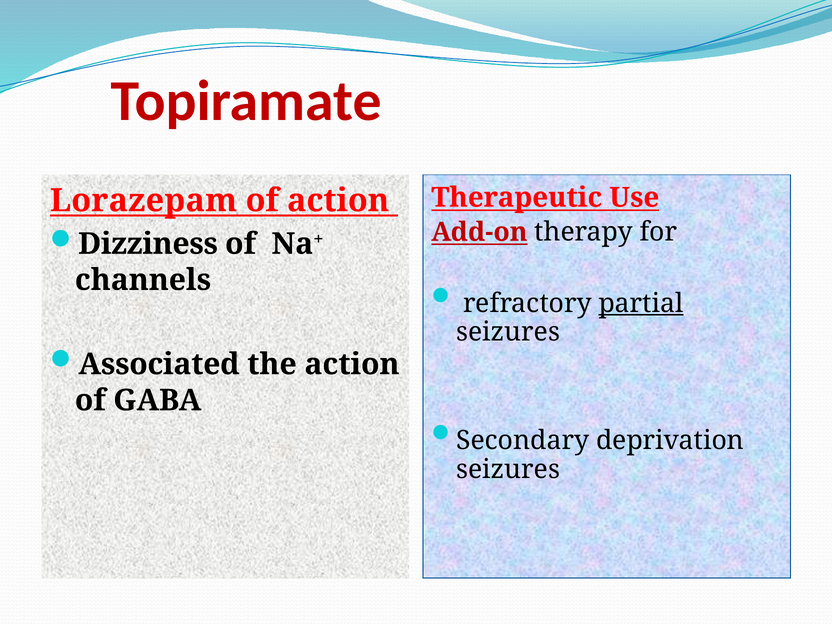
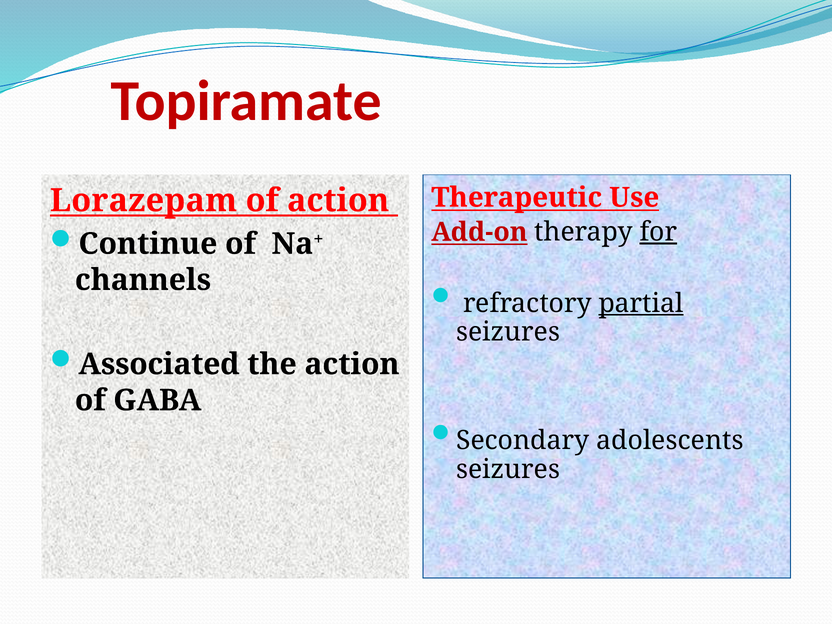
for underline: none -> present (658, 232)
Dizziness: Dizziness -> Continue (148, 244)
deprivation: deprivation -> adolescents (670, 441)
